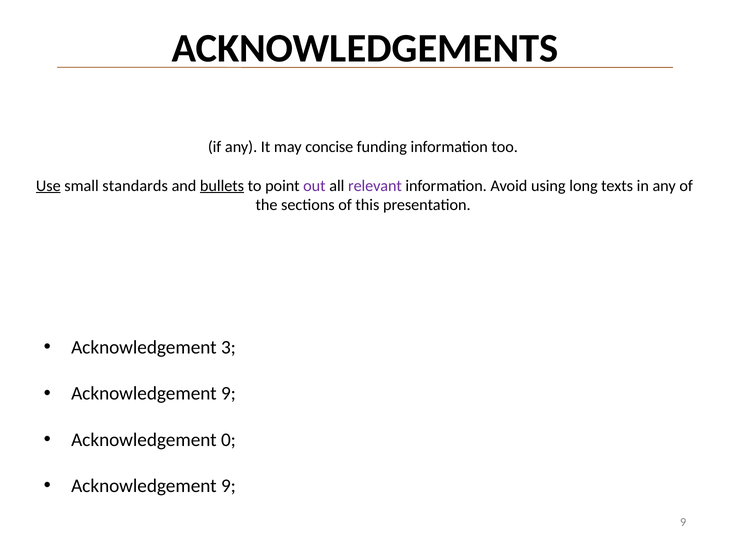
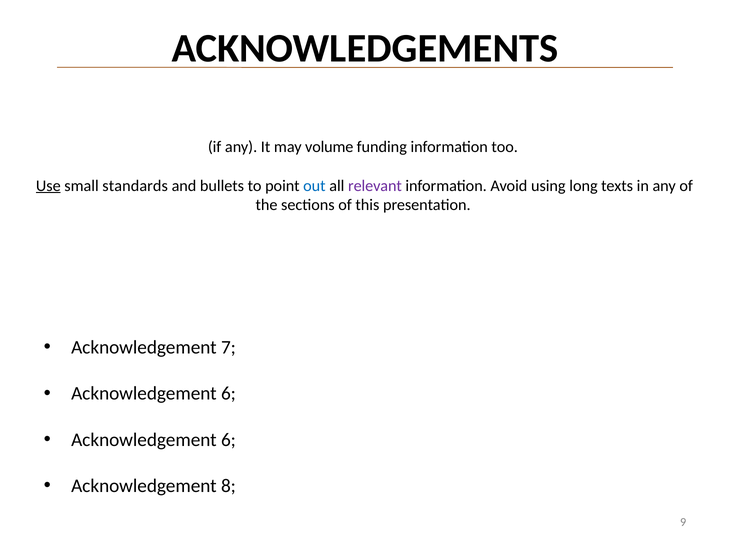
concise: concise -> volume (329, 147)
bullets underline: present -> none (222, 186)
out colour: purple -> blue (314, 186)
3: 3 -> 7 (228, 348)
9: 9 -> 6 (228, 394)
0: 0 -> 6 (228, 440)
9: 9 -> 8 (228, 486)
